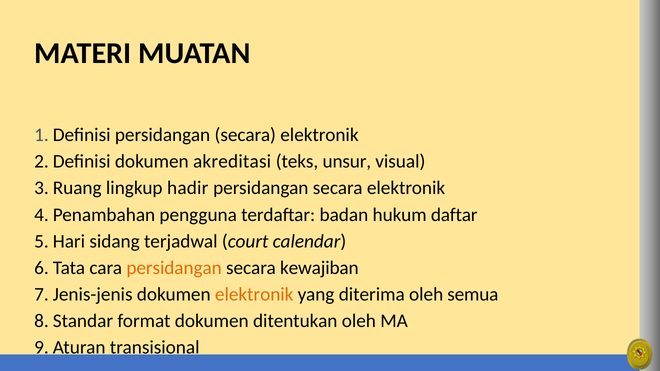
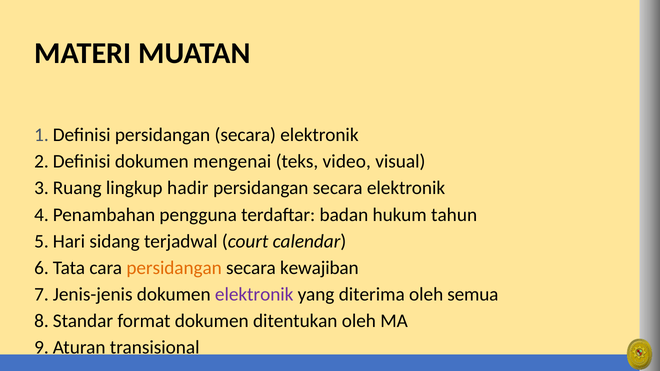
akreditasi: akreditasi -> mengenai (232, 162)
unsur: unsur -> video (347, 162)
daftar: daftar -> tahun (454, 215)
elektronik colour: orange -> purple (254, 295)
